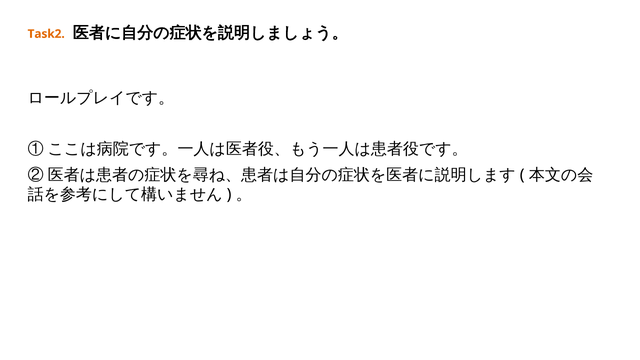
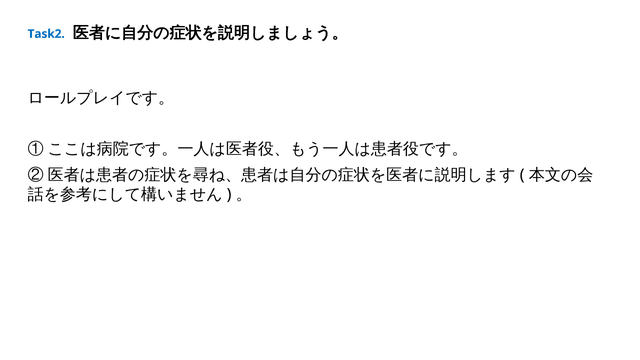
Task2 colour: orange -> blue (46, 34)
